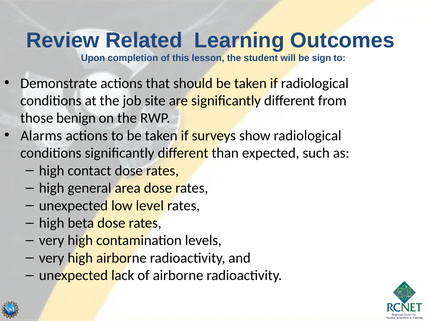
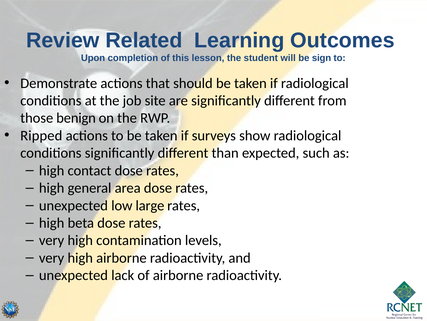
Alarms: Alarms -> Ripped (41, 135)
level: level -> large (150, 205)
